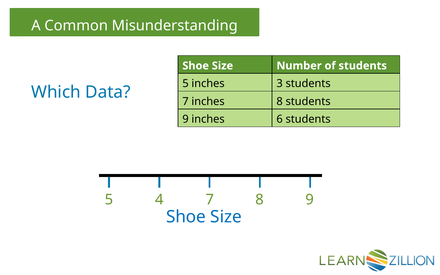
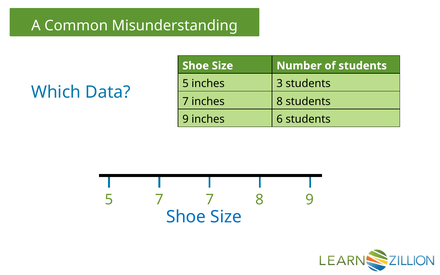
5 4: 4 -> 7 (159, 200)
